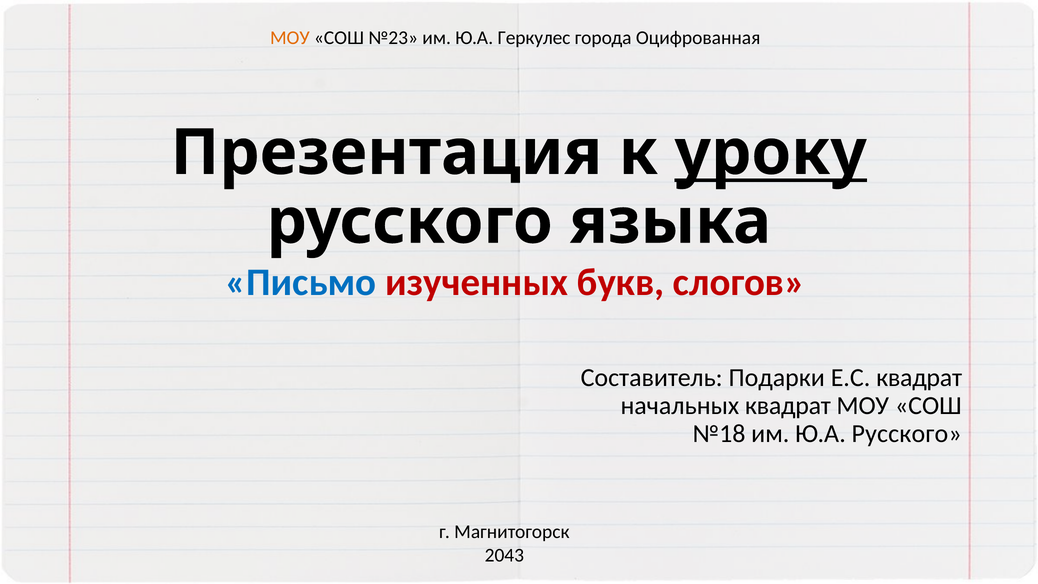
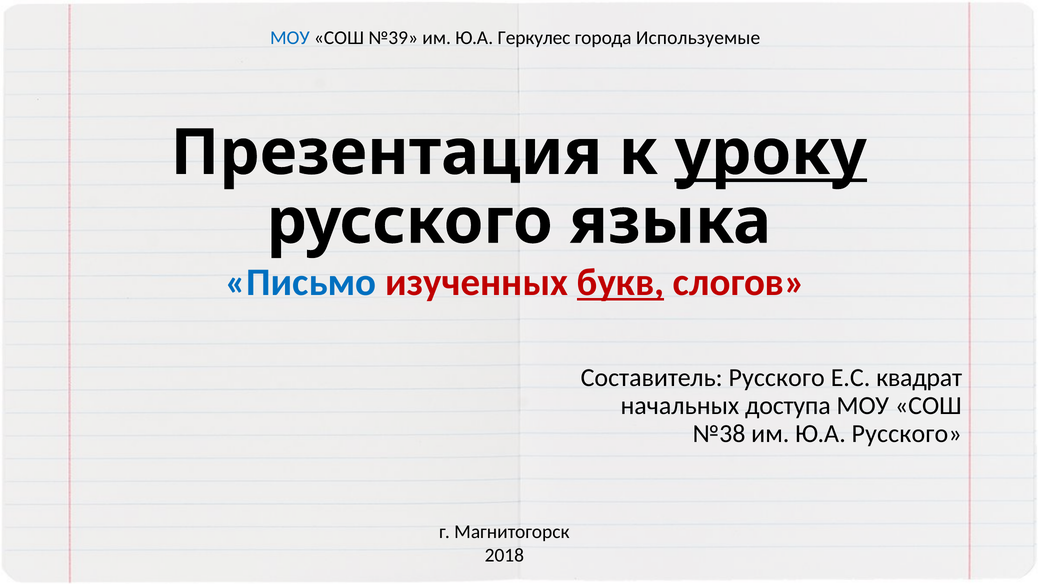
МОУ colour: orange -> blue (290, 38)
№23: №23 -> №39 (393, 38)
Оцифрованная: Оцифрованная -> Используемые (698, 38)
букв underline: none -> present (621, 282)
Составитель Подарки: Подарки -> Русского (777, 378)
начальных квадрат: квадрат -> доступа (788, 406)
№18: №18 -> №38 (719, 434)
2043: 2043 -> 2018 (504, 555)
